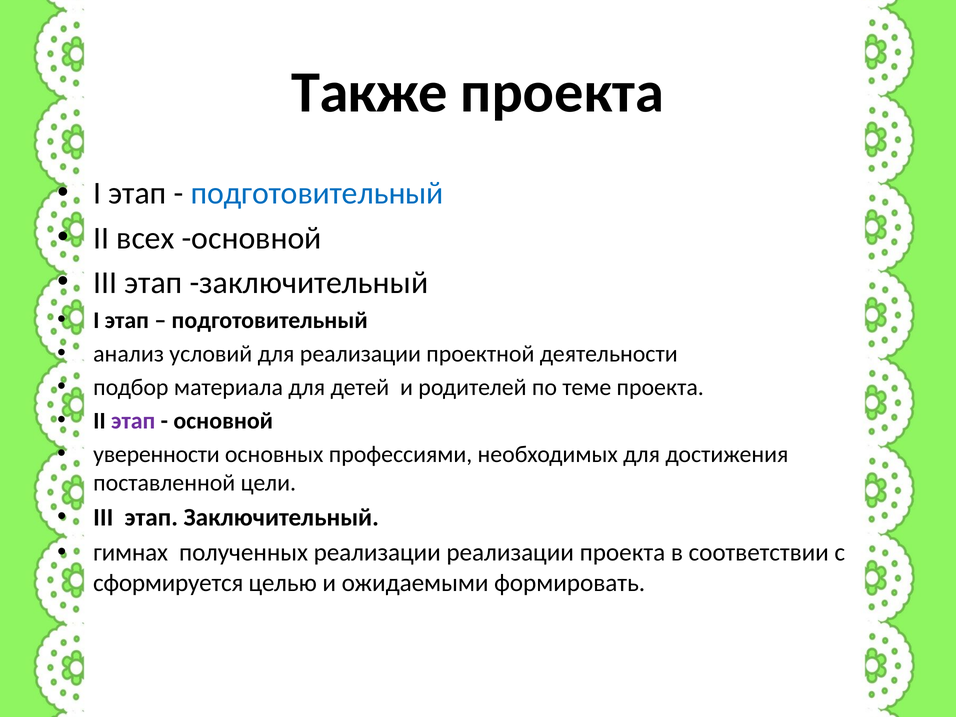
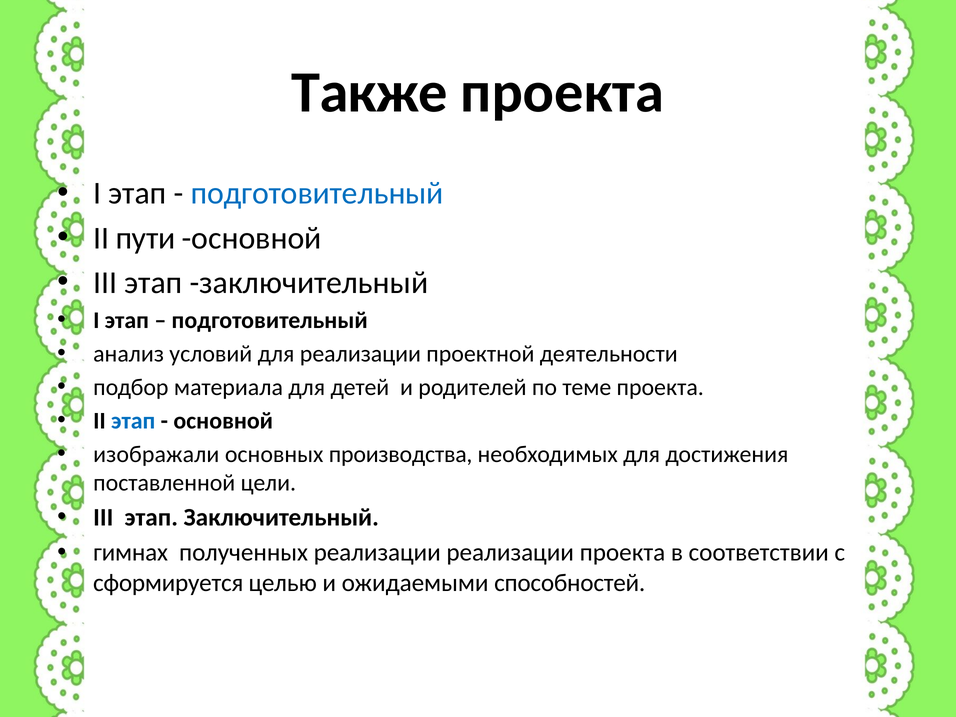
всех: всех -> пути (146, 238)
этап colour: purple -> blue (133, 421)
уверенности: уверенности -> изображали (156, 454)
профессиями: профессиями -> производства (401, 454)
формировать: формировать -> способностей (570, 583)
